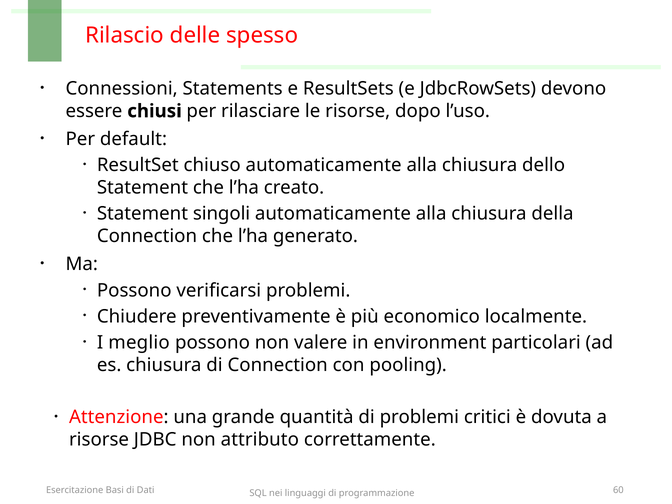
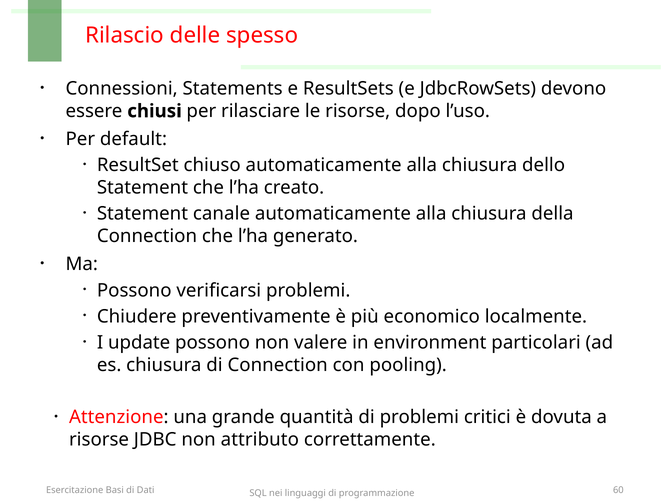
singoli: singoli -> canale (221, 214)
meglio: meglio -> update (139, 343)
